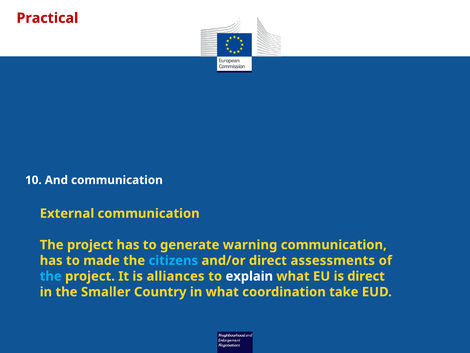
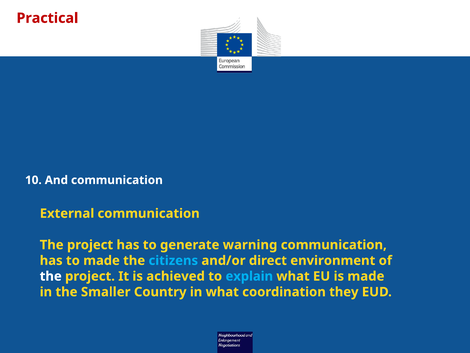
assessments: assessments -> environment (333, 260)
the colour: light blue -> white (51, 276)
alliances: alliances -> achieved (176, 276)
explain colour: white -> light blue (249, 276)
is direct: direct -> made (366, 276)
take: take -> they (344, 292)
